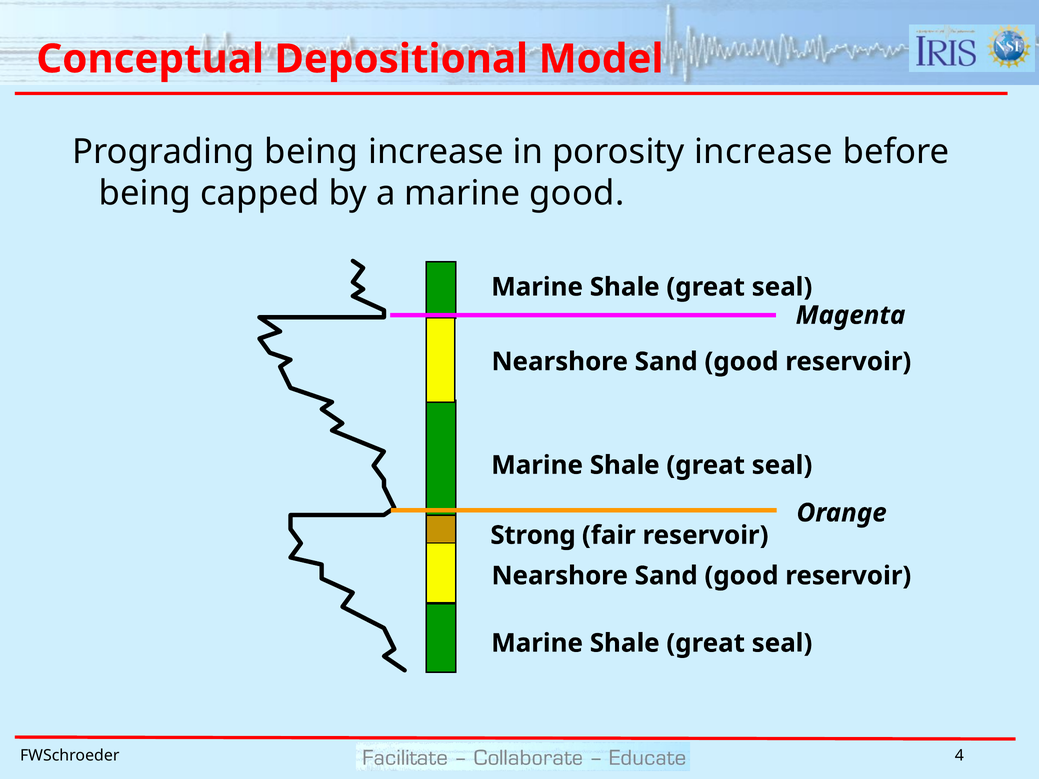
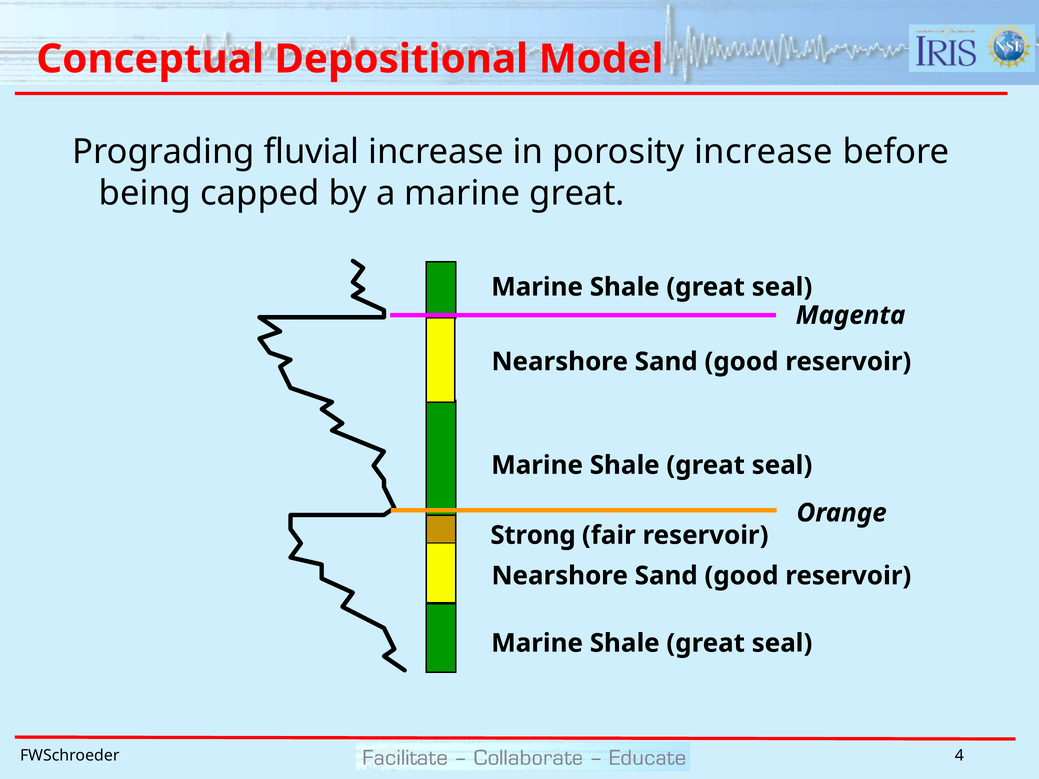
Prograding being: being -> fluvial (312, 152)
marine good: good -> great (577, 194)
